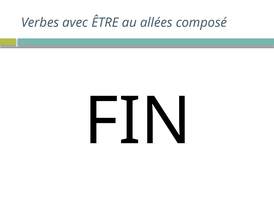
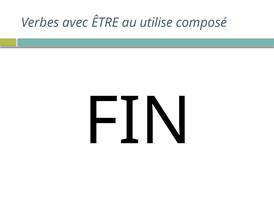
allées: allées -> utilise (156, 23)
